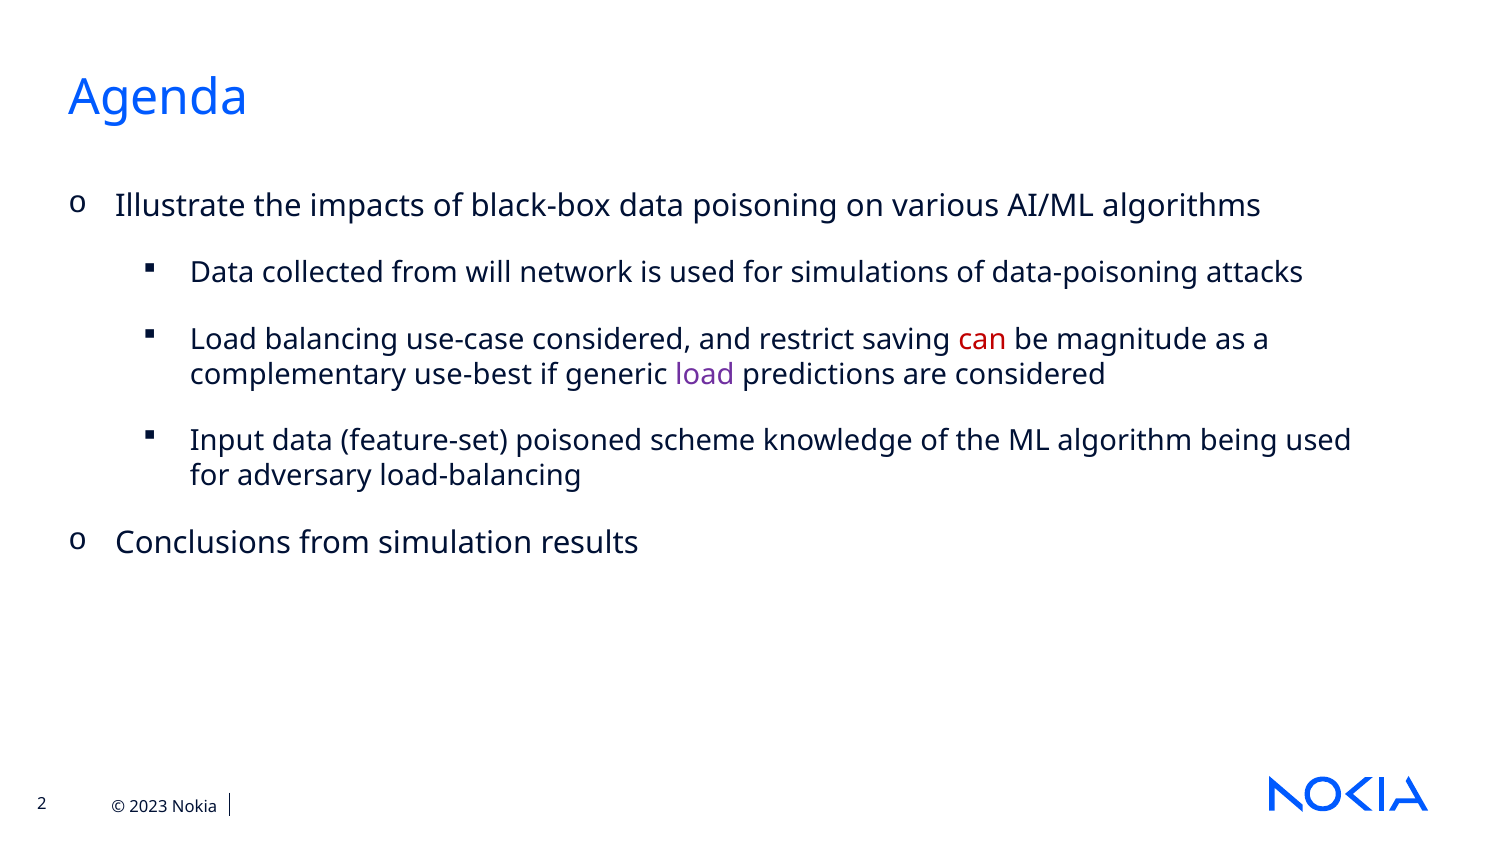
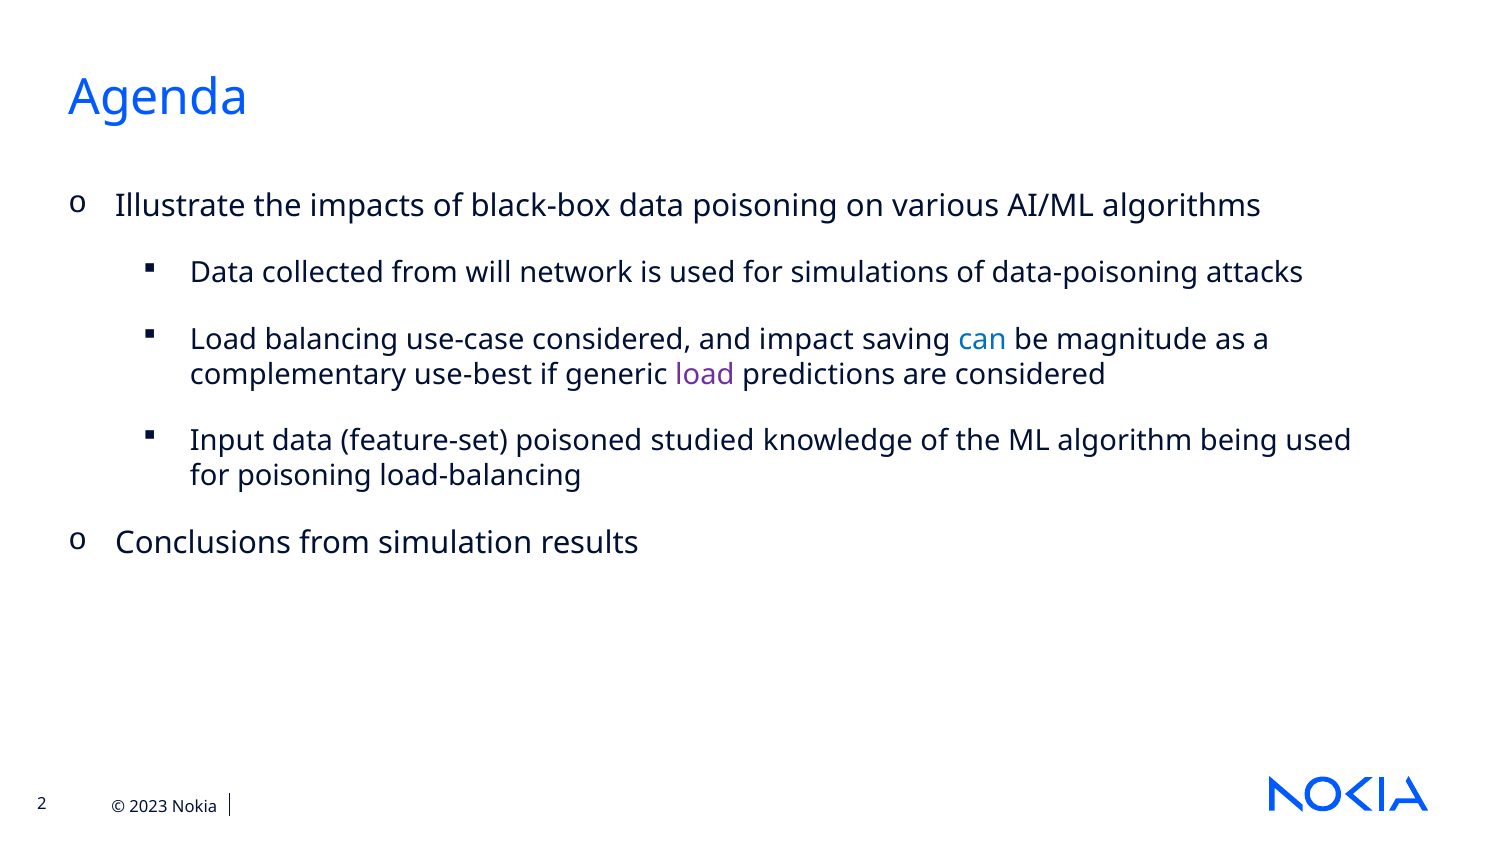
restrict: restrict -> impact (806, 340)
can colour: red -> blue (982, 340)
scheme: scheme -> studied (703, 441)
for adversary: adversary -> poisoning (304, 476)
